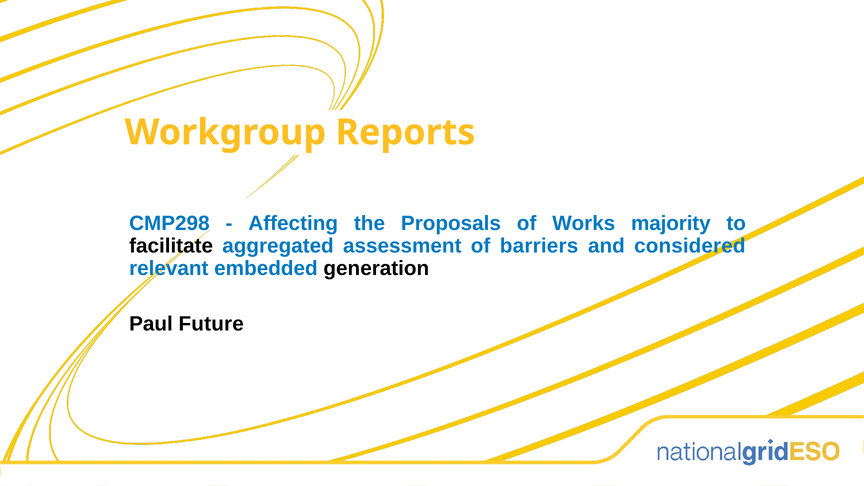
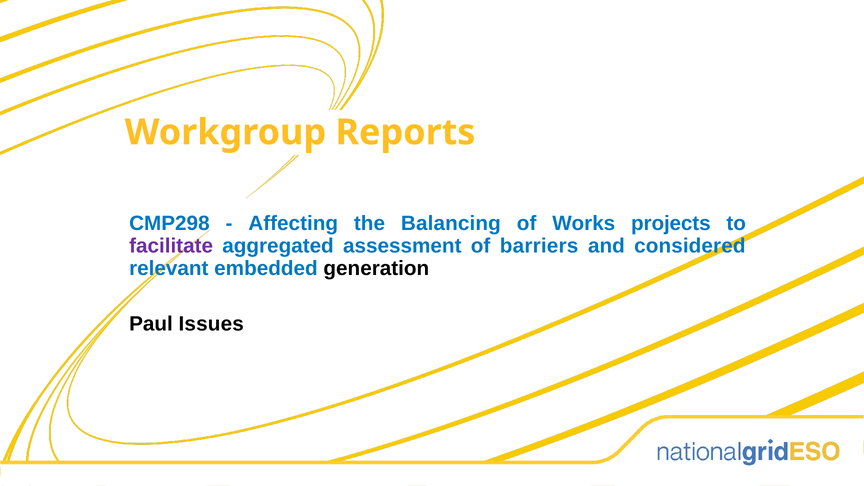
Proposals: Proposals -> Balancing (451, 223)
majority: majority -> projects (671, 223)
facilitate colour: black -> purple (171, 246)
Future: Future -> Issues (211, 324)
